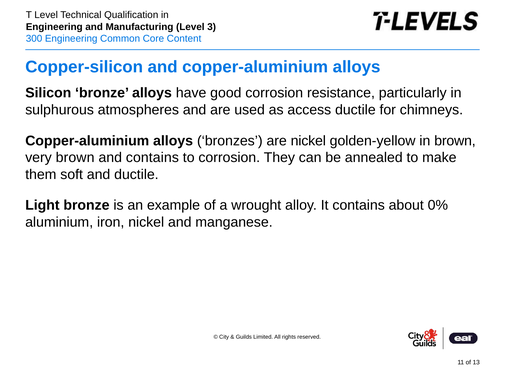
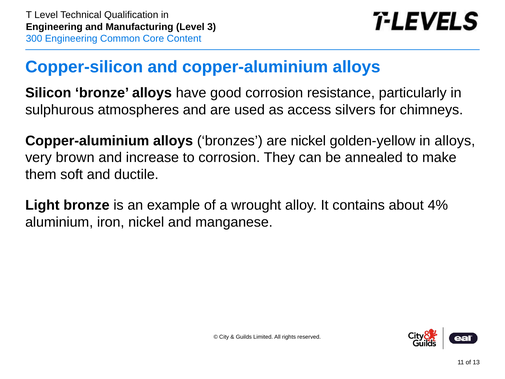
access ductile: ductile -> silvers (355, 110)
in brown: brown -> alloys (455, 141)
and contains: contains -> increase (152, 157)
0%: 0% -> 4% (438, 205)
